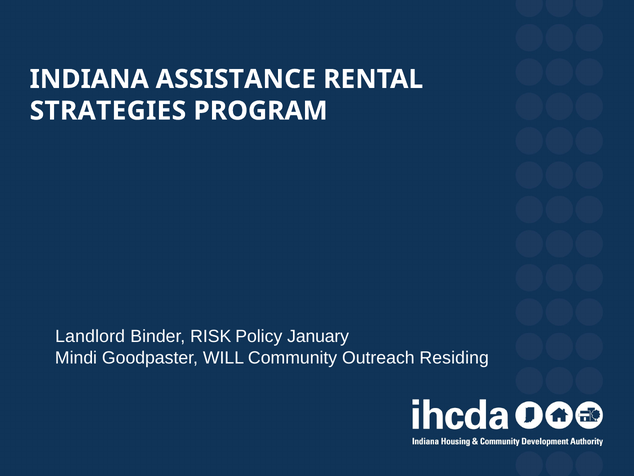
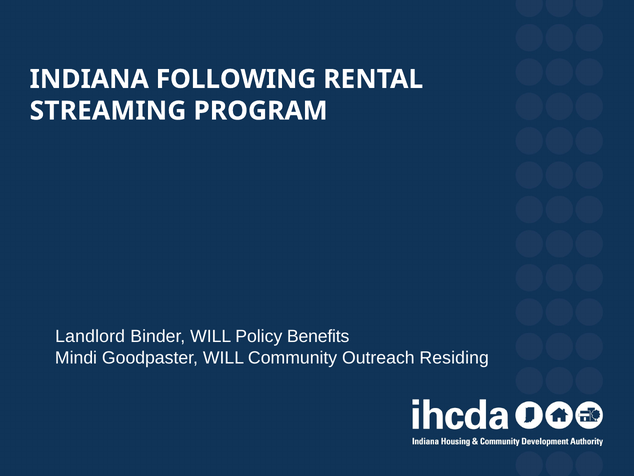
ASSISTANCE: ASSISTANCE -> FOLLOWING (236, 79)
STRATEGIES: STRATEGIES -> STREAMING (108, 111)
Binder RISK: RISK -> WILL (211, 336)
January: January -> Benefits (318, 336)
